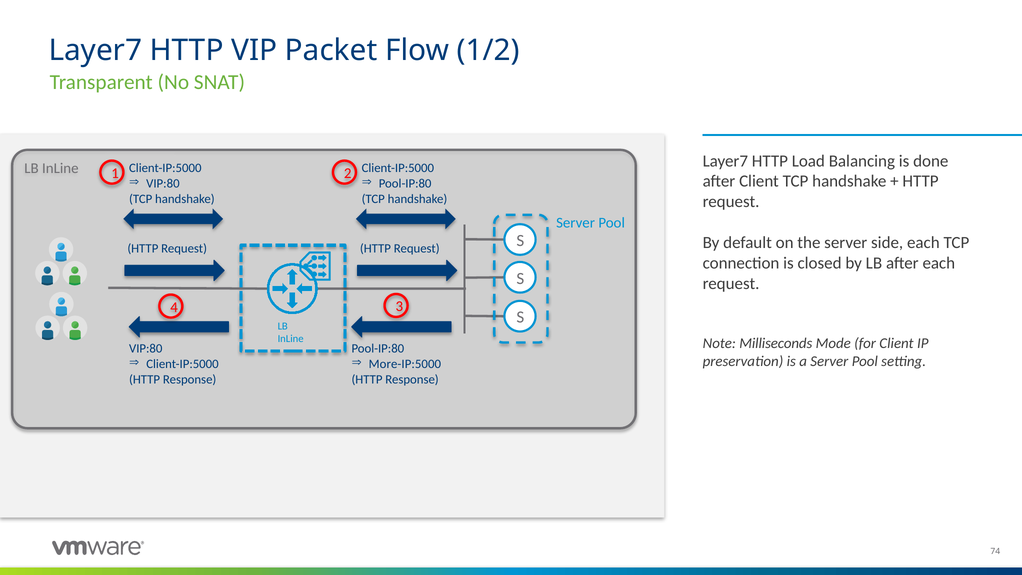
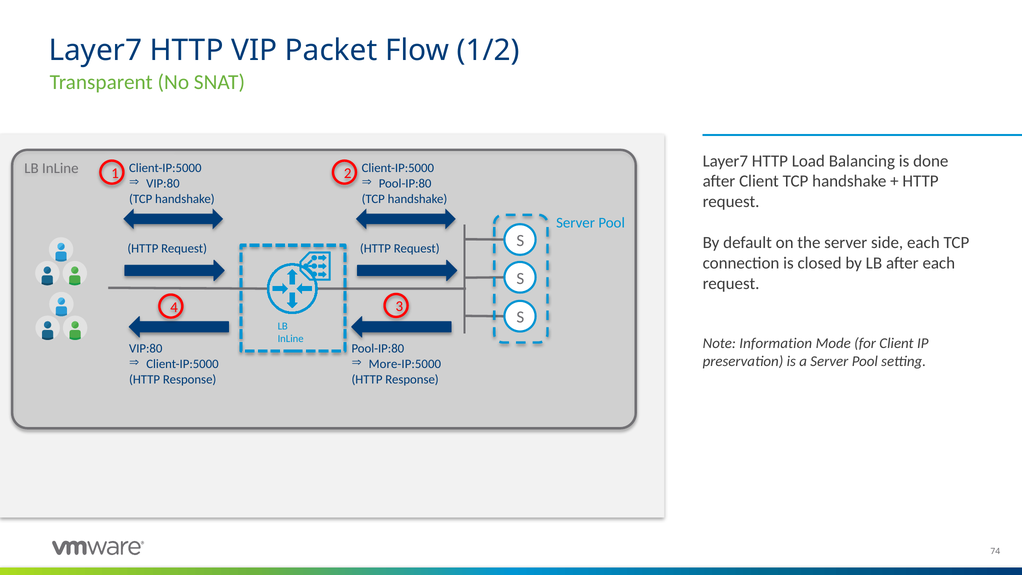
Milliseconds: Milliseconds -> Information (776, 343)
